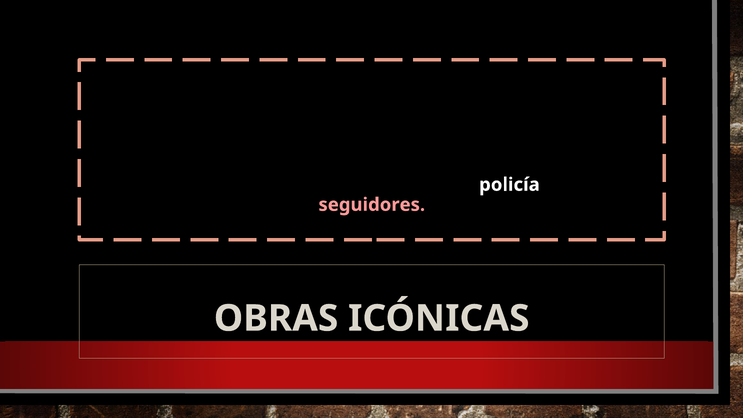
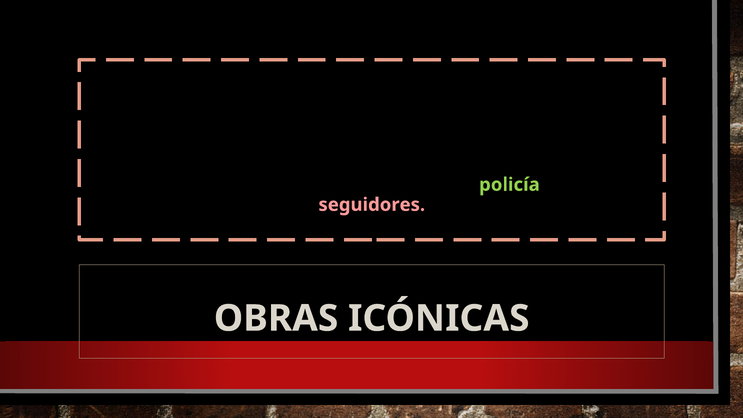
policía colour: white -> light green (509, 185)
